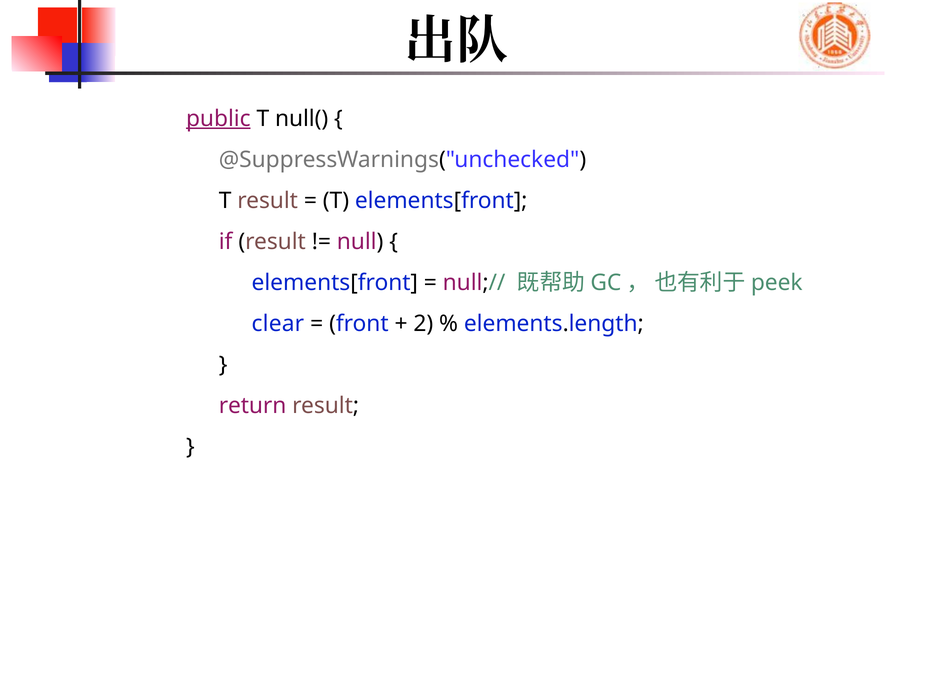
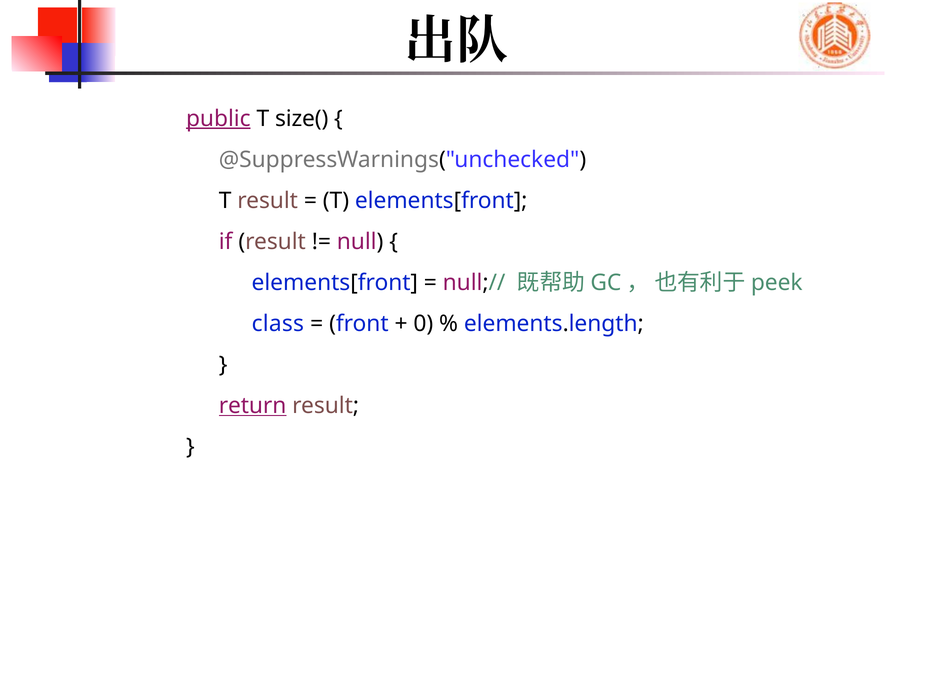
null(: null( -> size( (302, 119)
clear: clear -> class (278, 324)
2: 2 -> 0 (423, 324)
return underline: none -> present (253, 405)
